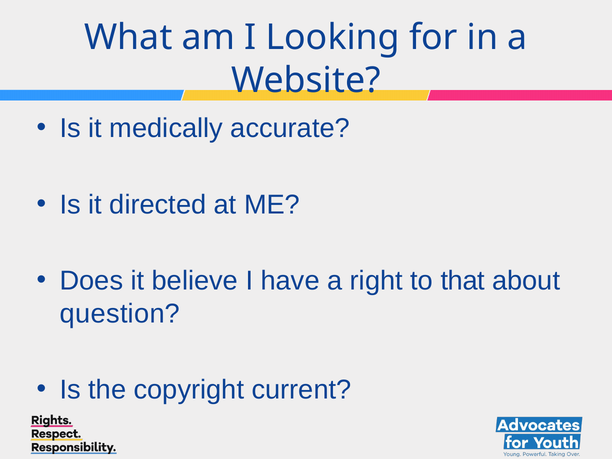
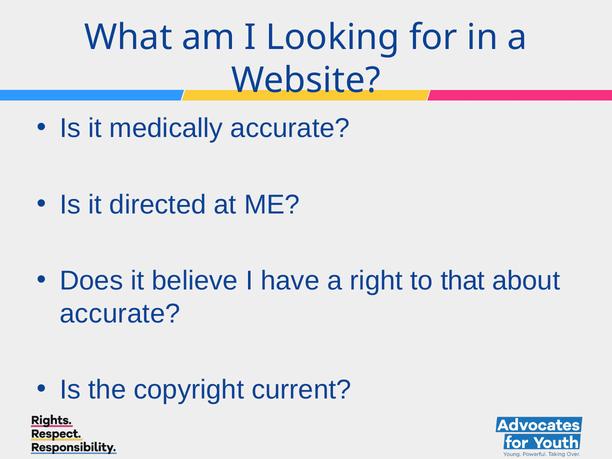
question: question -> accurate (120, 314)
